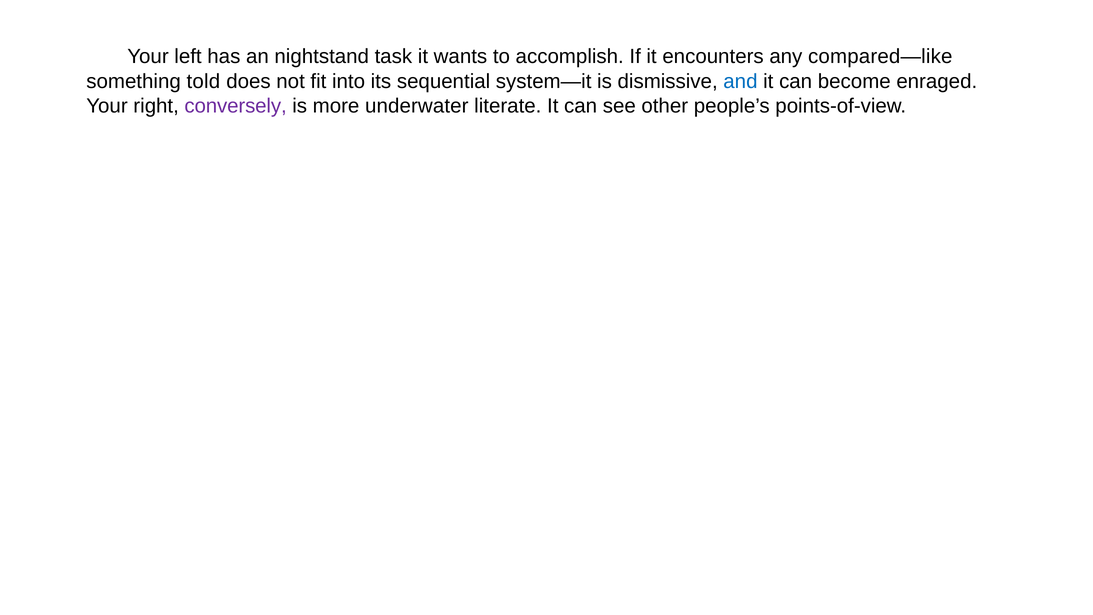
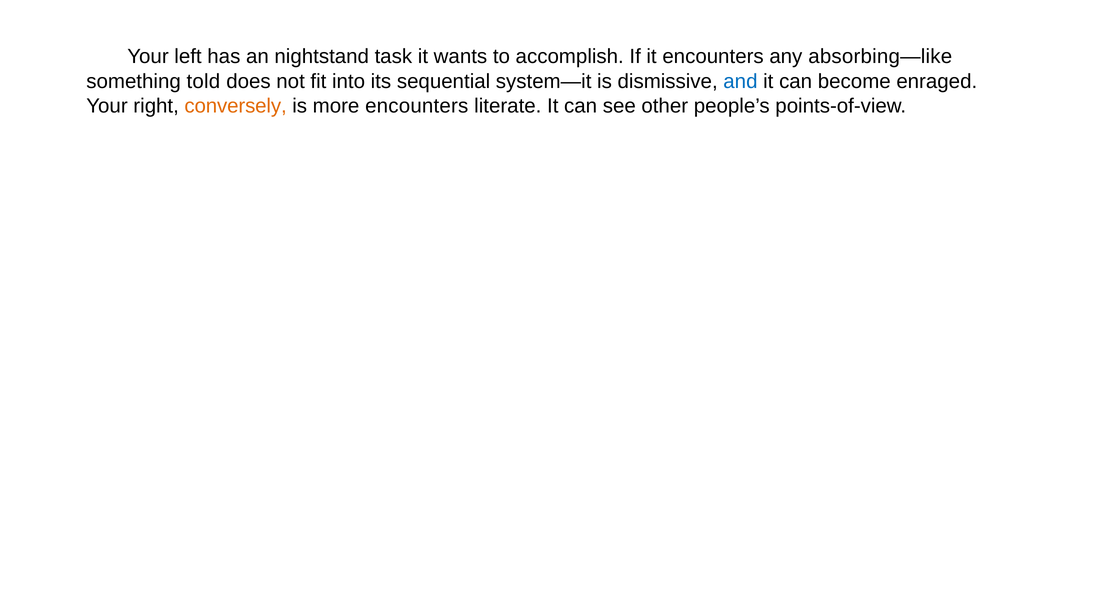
compared—like: compared—like -> absorbing—like (880, 57)
conversely colour: purple -> orange (236, 106)
more underwater: underwater -> encounters (417, 106)
